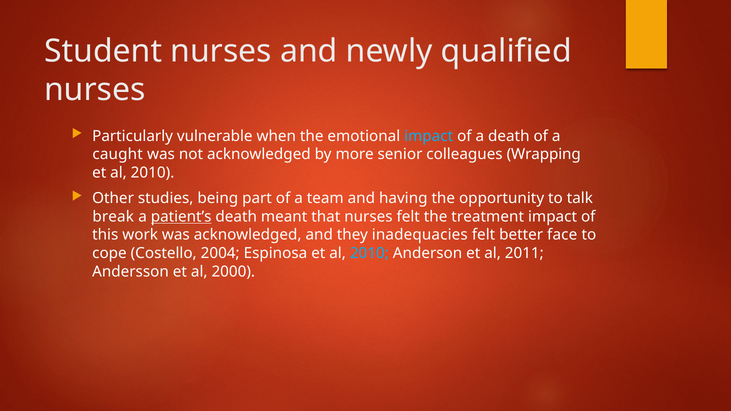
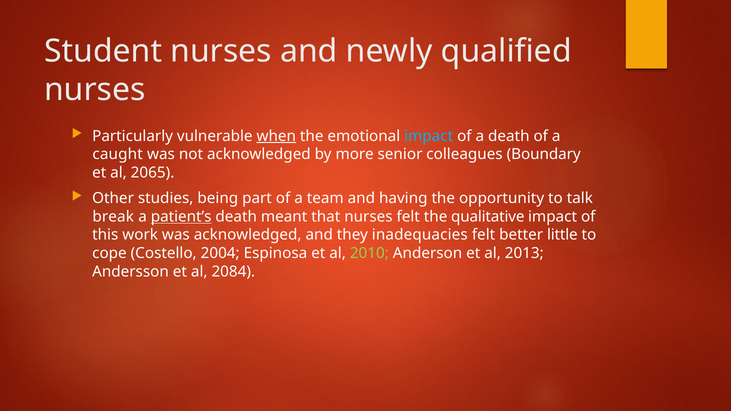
when underline: none -> present (276, 136)
Wrapping: Wrapping -> Boundary (544, 154)
2010: 2010 -> 2065 (153, 173)
treatment: treatment -> qualitative (488, 217)
face: face -> little (562, 235)
2010 colour: light blue -> light green (369, 253)
2011: 2011 -> 2013 (524, 253)
2000: 2000 -> 2084 (233, 272)
